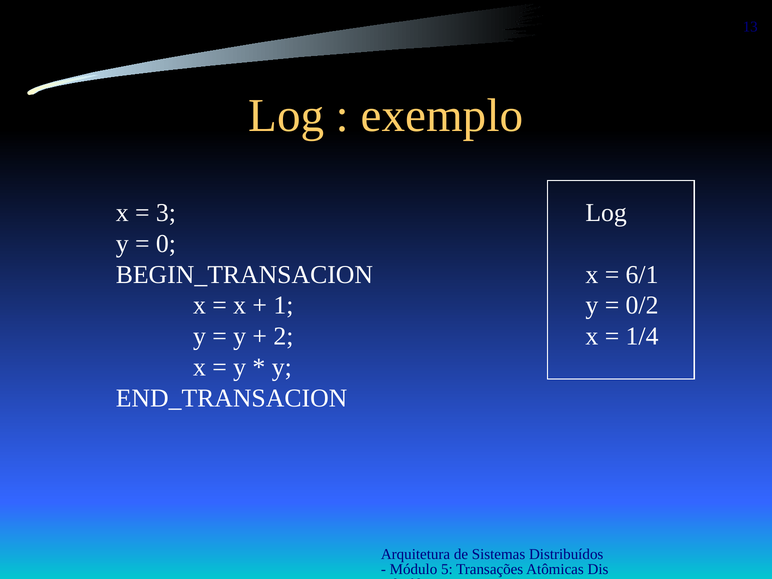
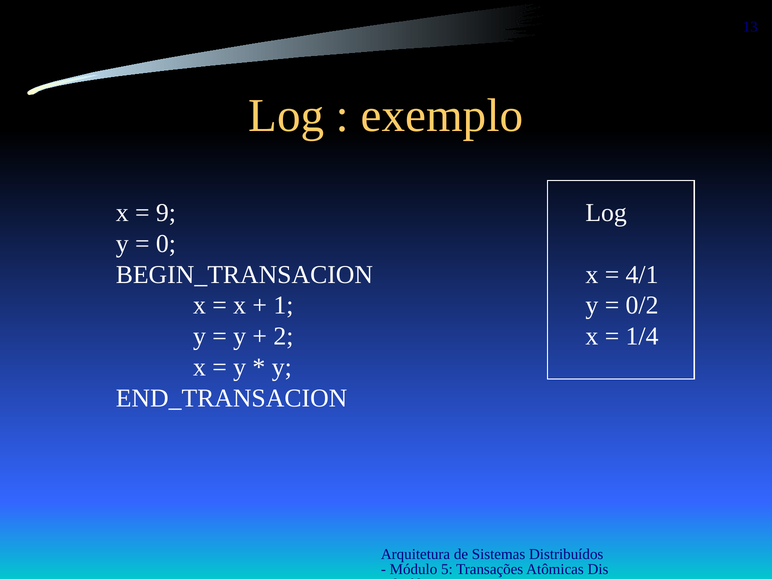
3: 3 -> 9 (166, 213)
6/1: 6/1 -> 4/1 (642, 275)
